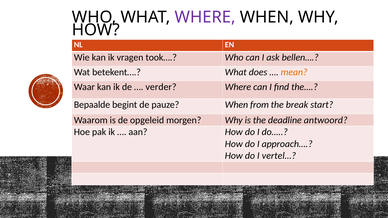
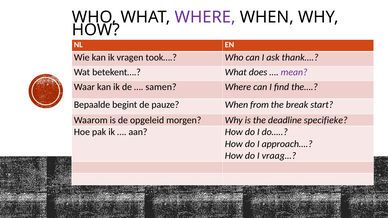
bellen…: bellen… -> thank… (300, 58)
mean colour: orange -> purple (294, 72)
verder: verder -> samen (161, 87)
antwoord: antwoord -> specifieke (326, 120)
vertel…: vertel… -> vraag… (279, 156)
